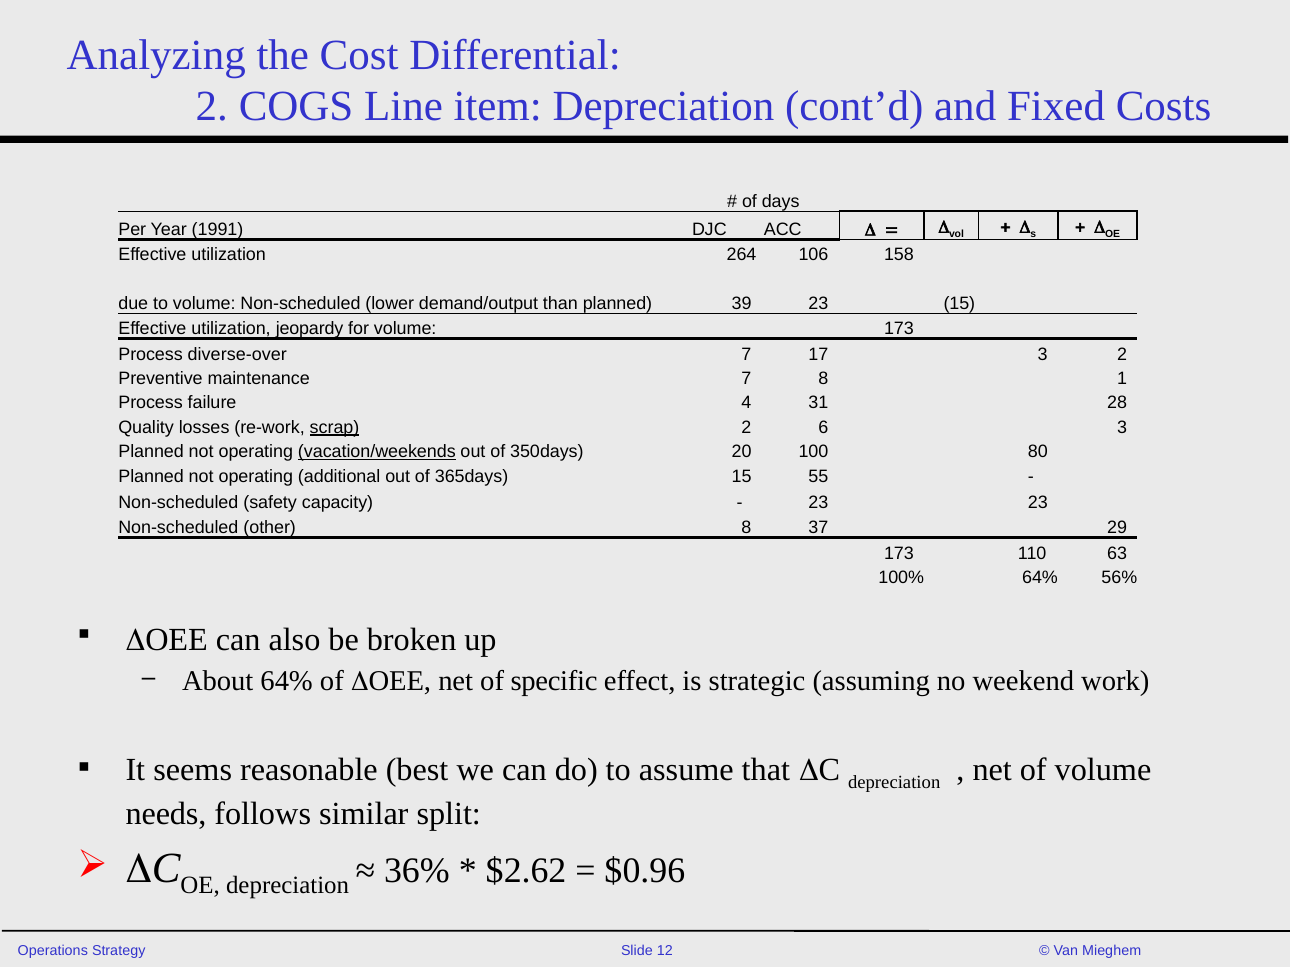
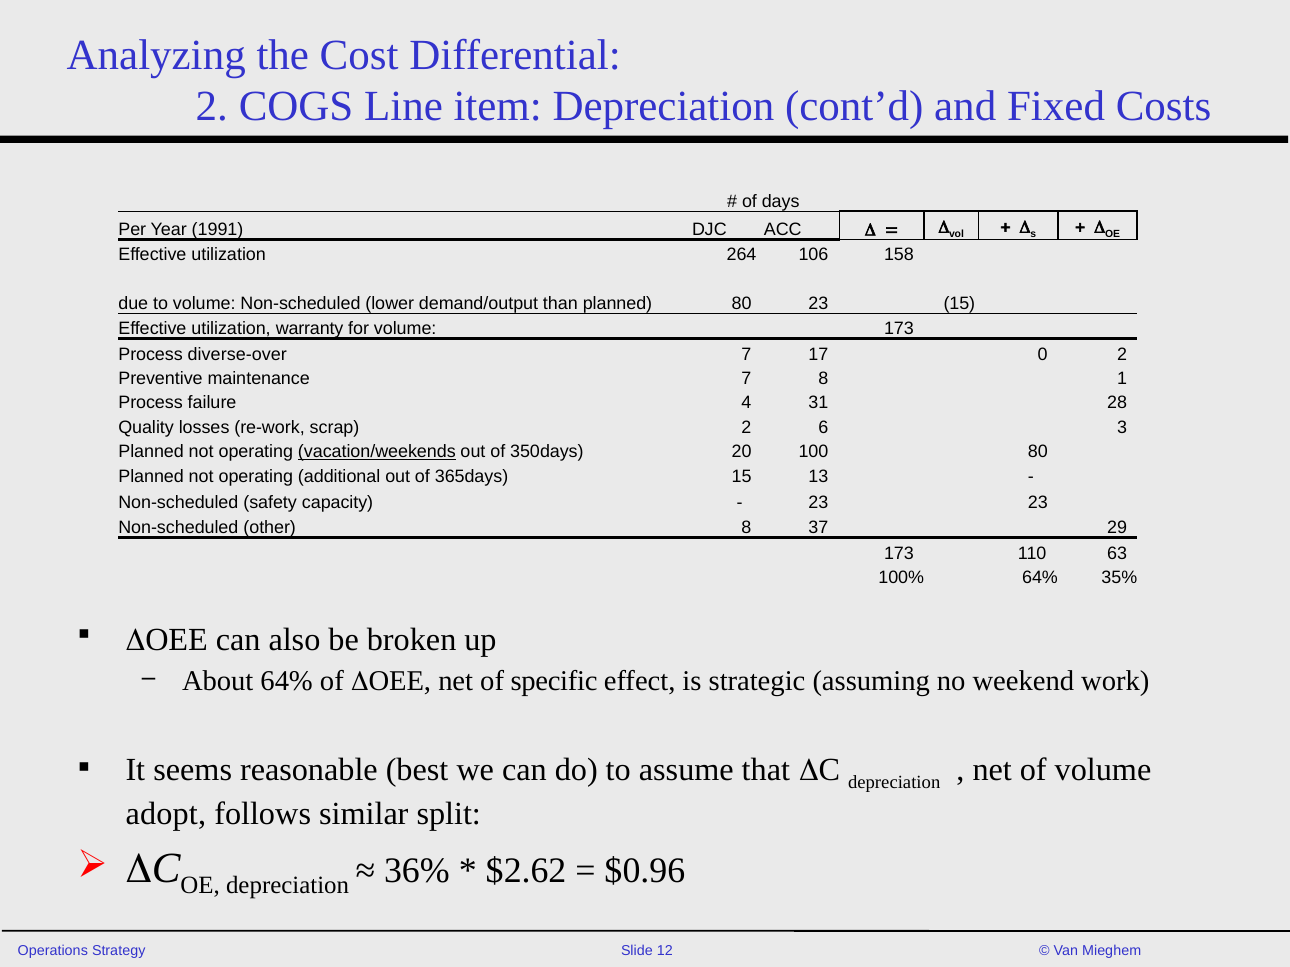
planned 39: 39 -> 80 (742, 304)
jeopardy: jeopardy -> warranty (310, 329)
17 3: 3 -> 0 (1043, 355)
scrap underline: present -> none (335, 428)
55: 55 -> 13 (818, 477)
56%: 56% -> 35% (1119, 578)
needs: needs -> adopt (166, 814)
